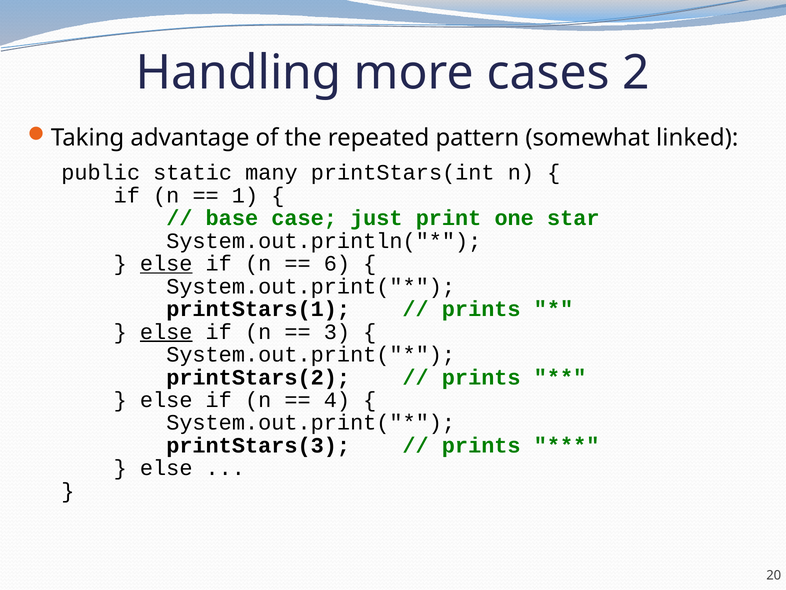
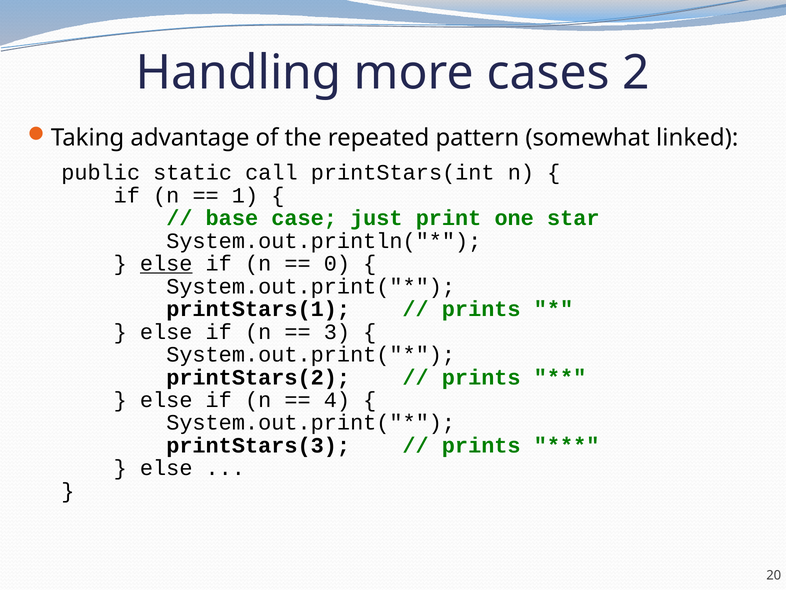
many: many -> call (271, 173)
6: 6 -> 0 (337, 263)
else underline: present -> none (166, 332)
